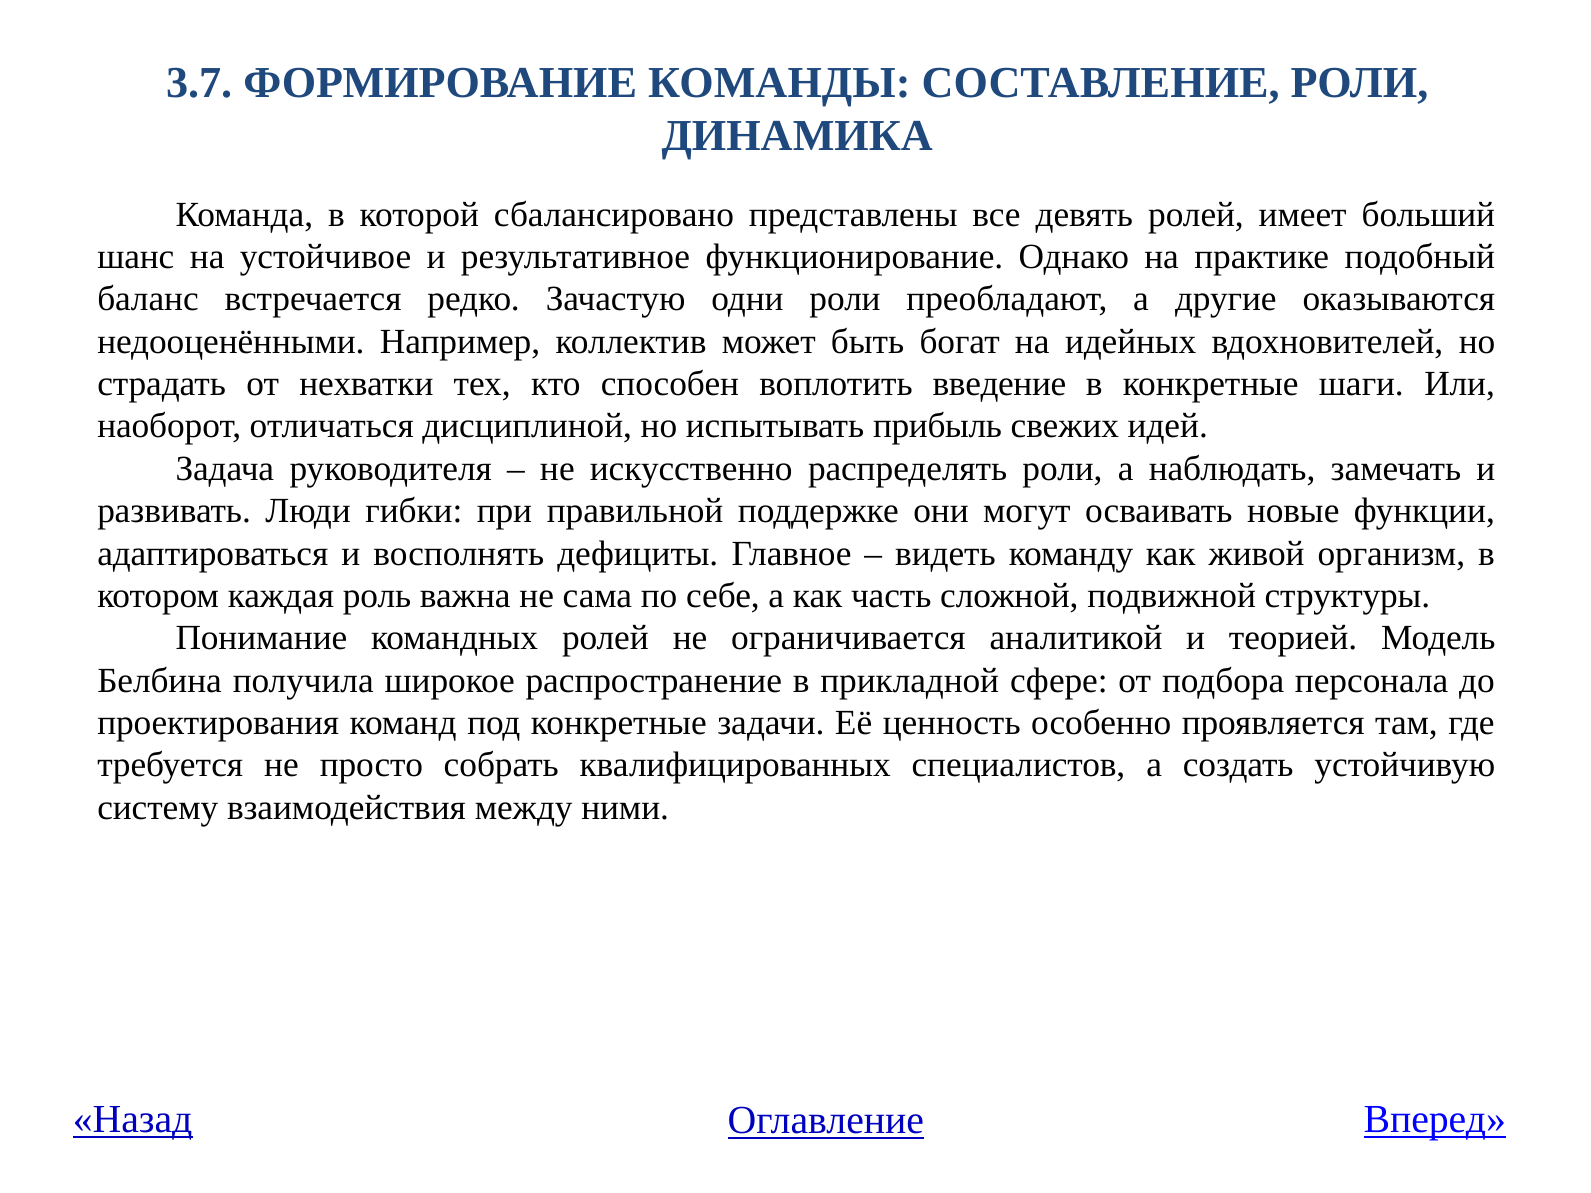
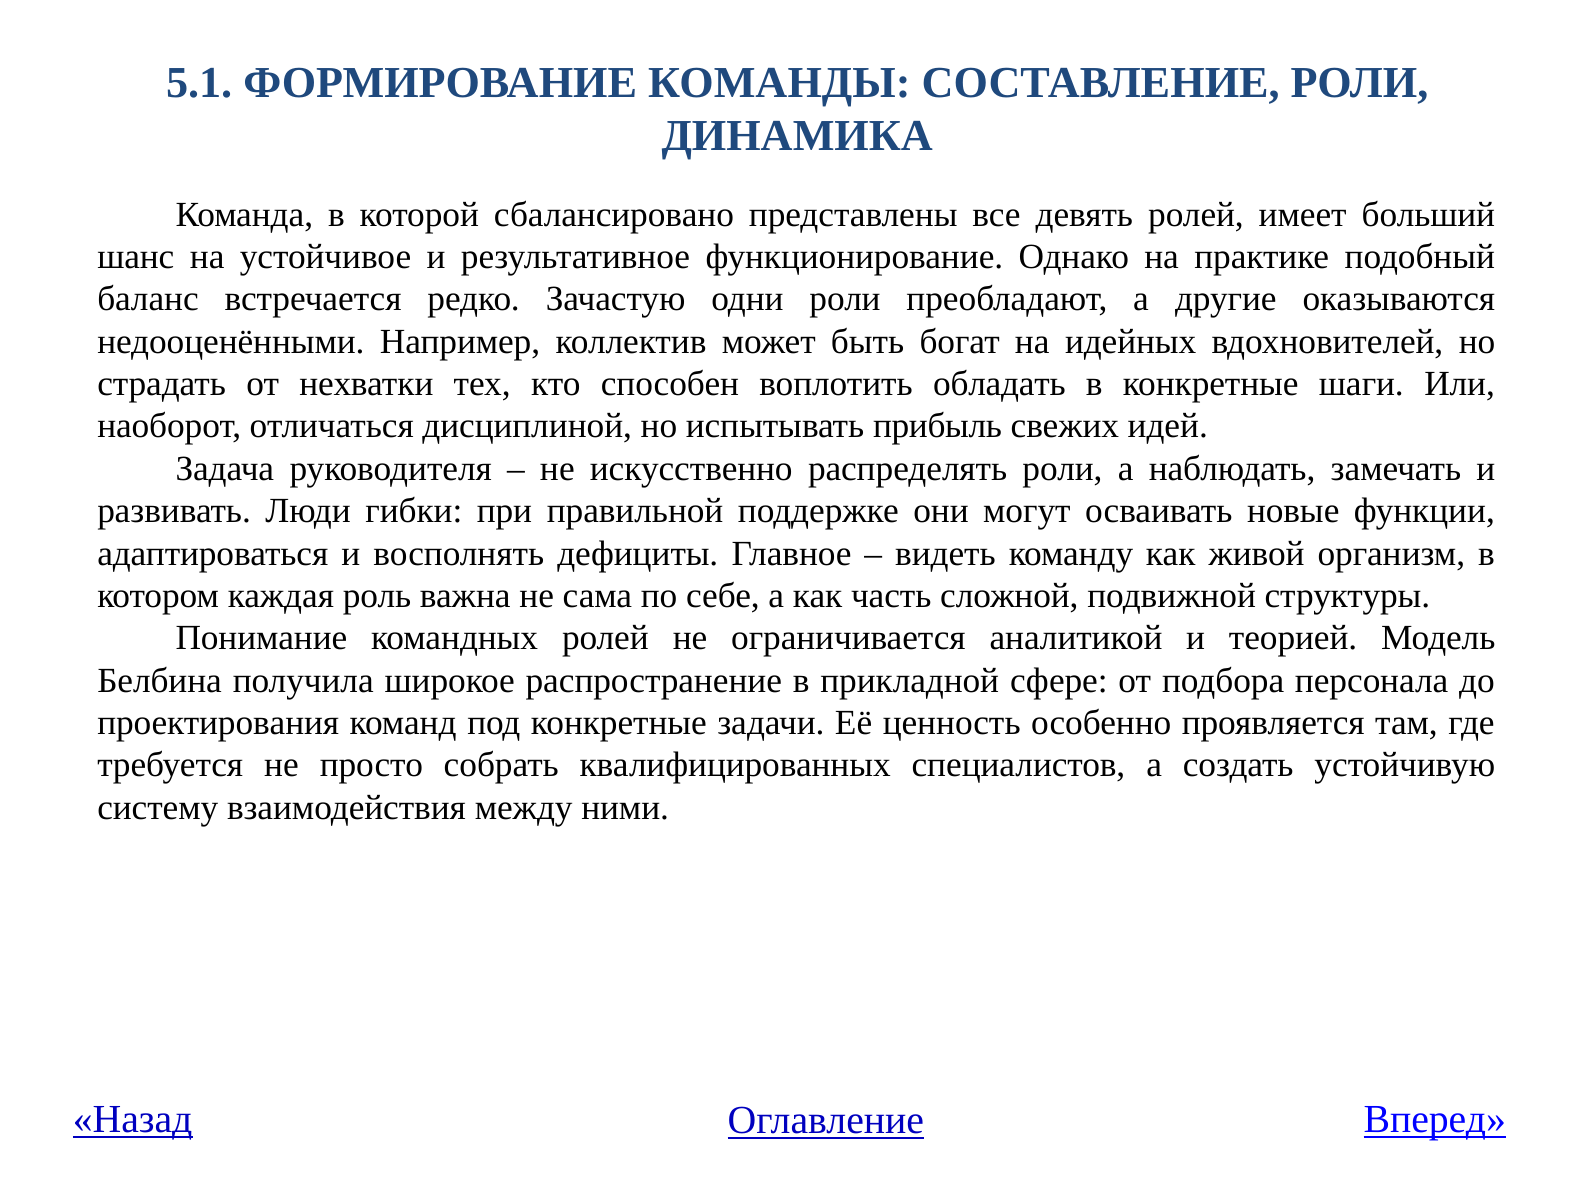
3.7: 3.7 -> 5.1 (199, 83)
введение: введение -> обладать (999, 384)
